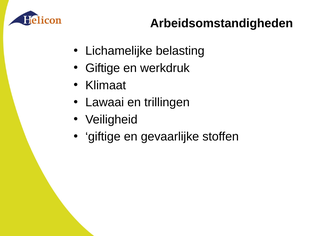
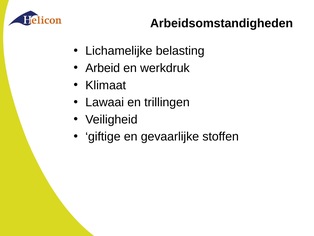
Giftige: Giftige -> Arbeid (103, 68)
